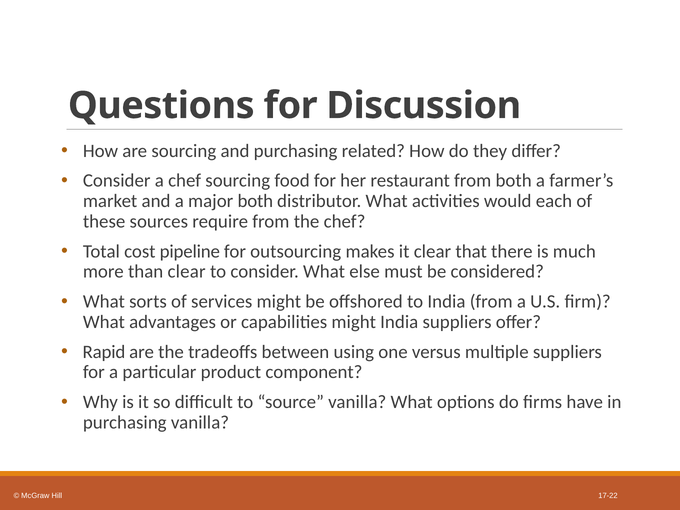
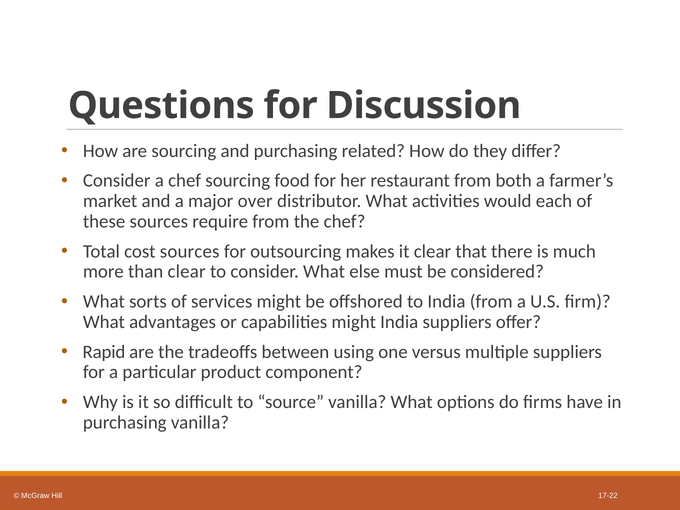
major both: both -> over (255, 201)
cost pipeline: pipeline -> sources (190, 251)
